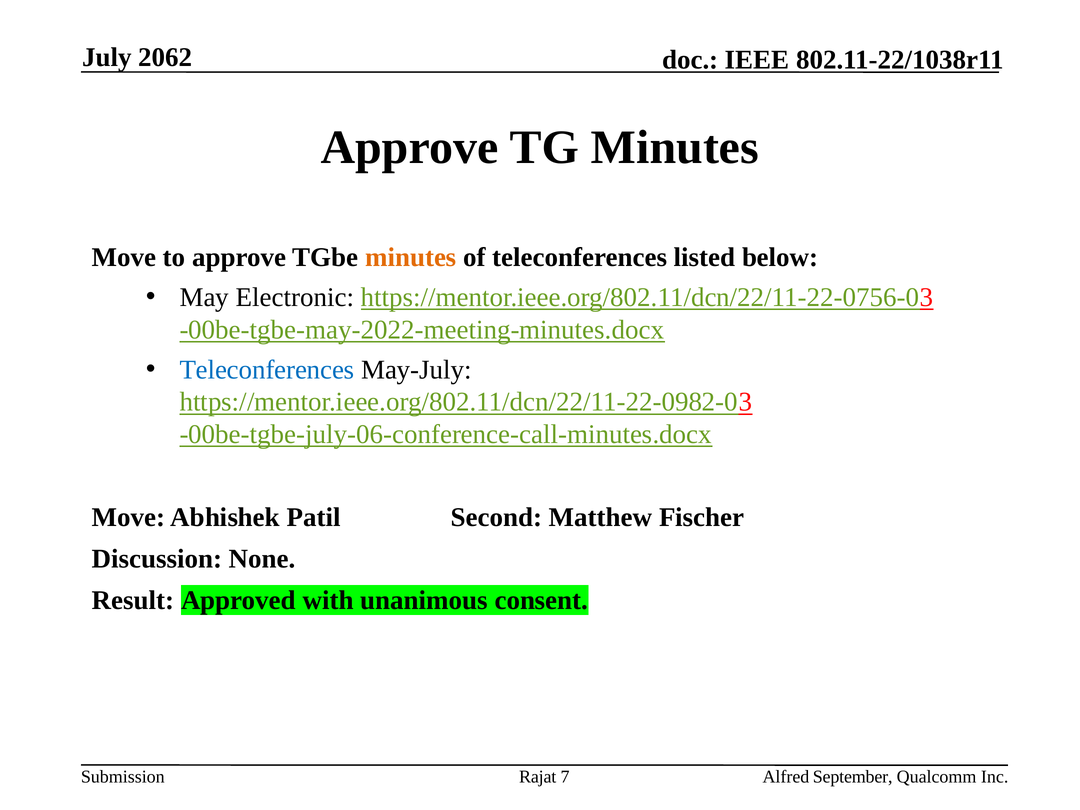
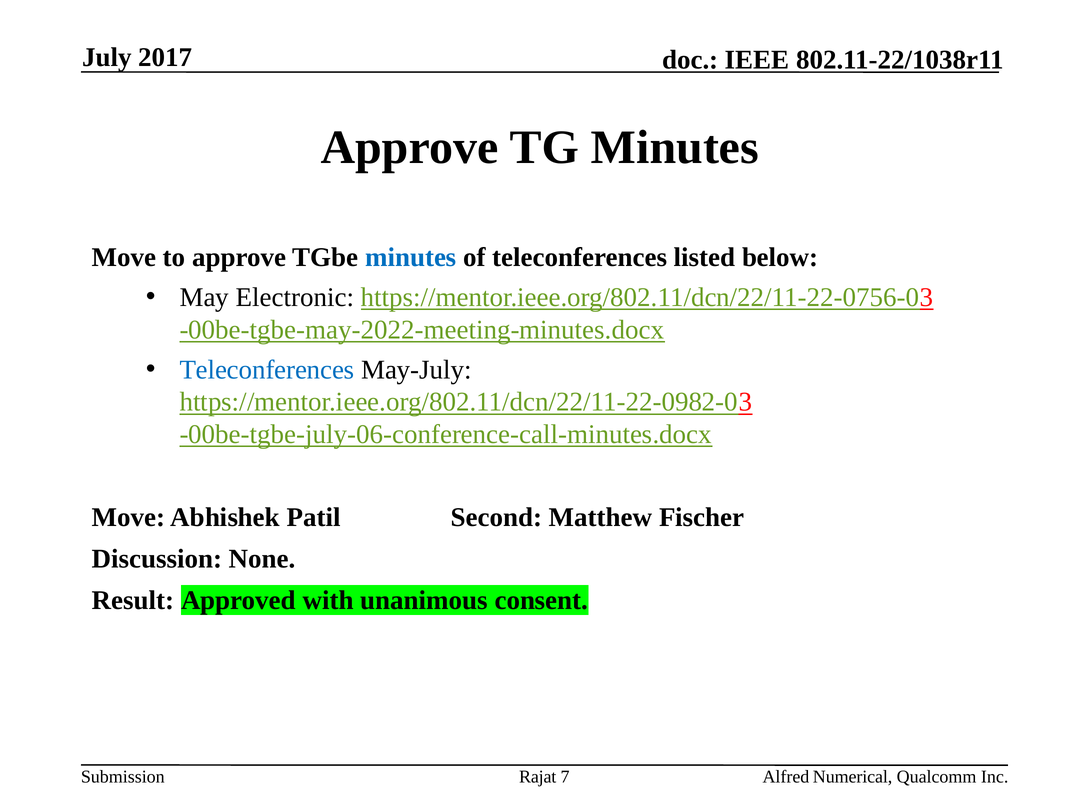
2062: 2062 -> 2017 (165, 57)
minutes colour: orange -> blue (411, 258)
September: September -> Numerical (853, 777)
